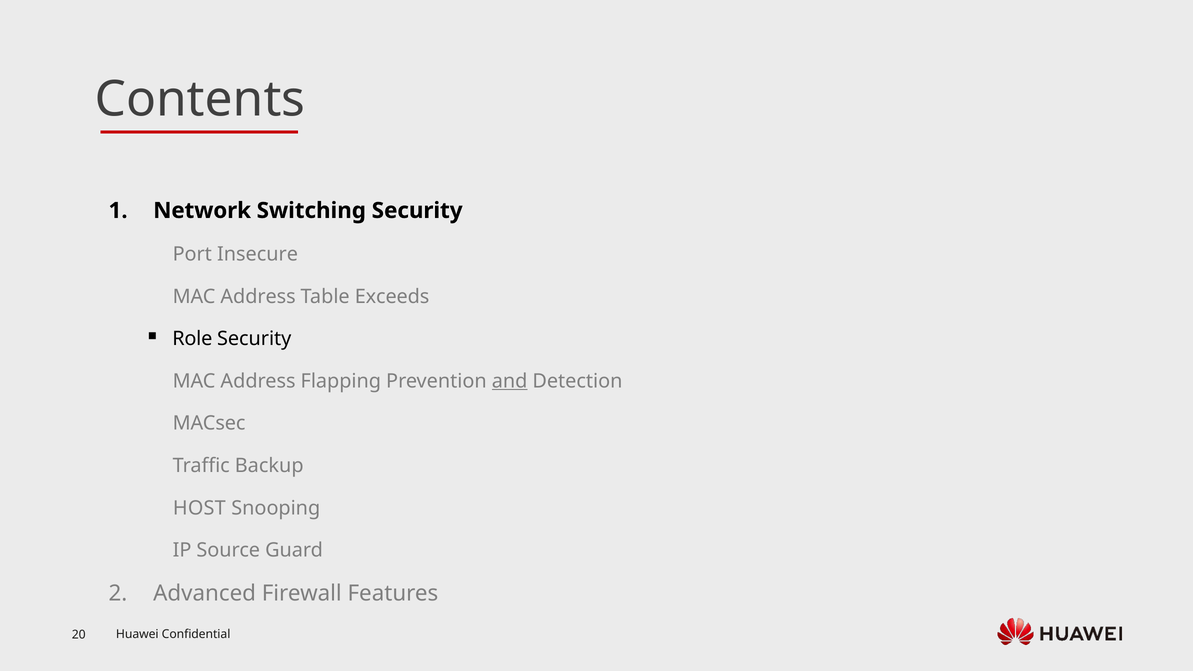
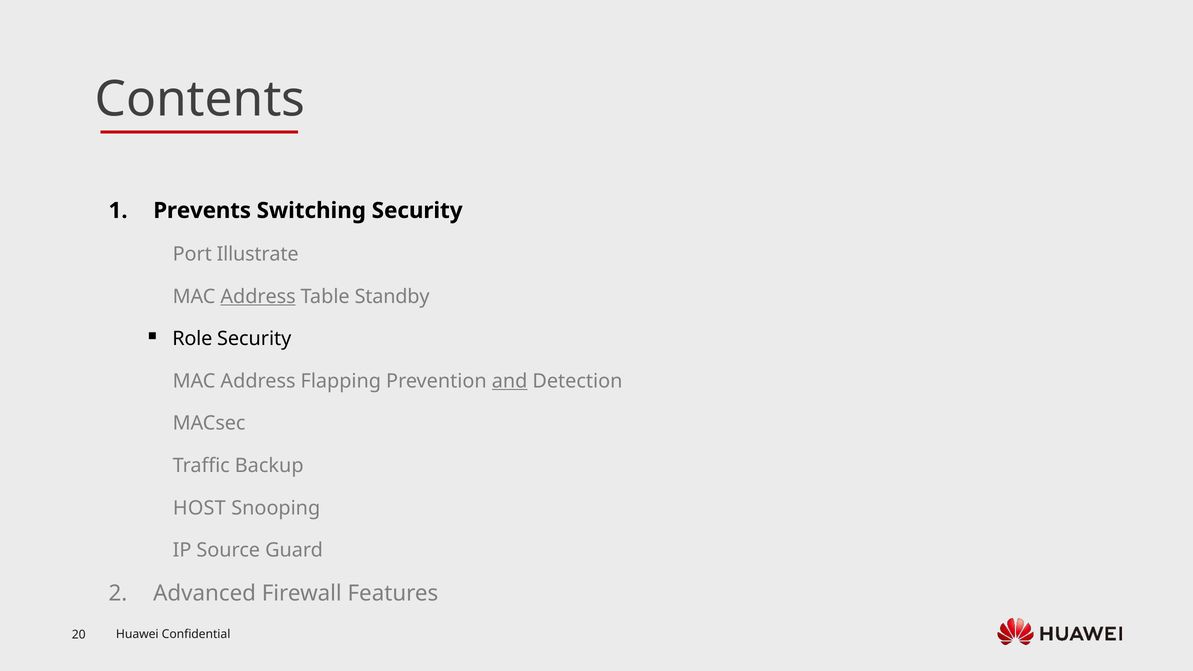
Network: Network -> Prevents (202, 211)
Insecure: Insecure -> Illustrate (258, 254)
Address underline: none -> present (258, 297)
Exceeds: Exceeds -> Standby (392, 297)
